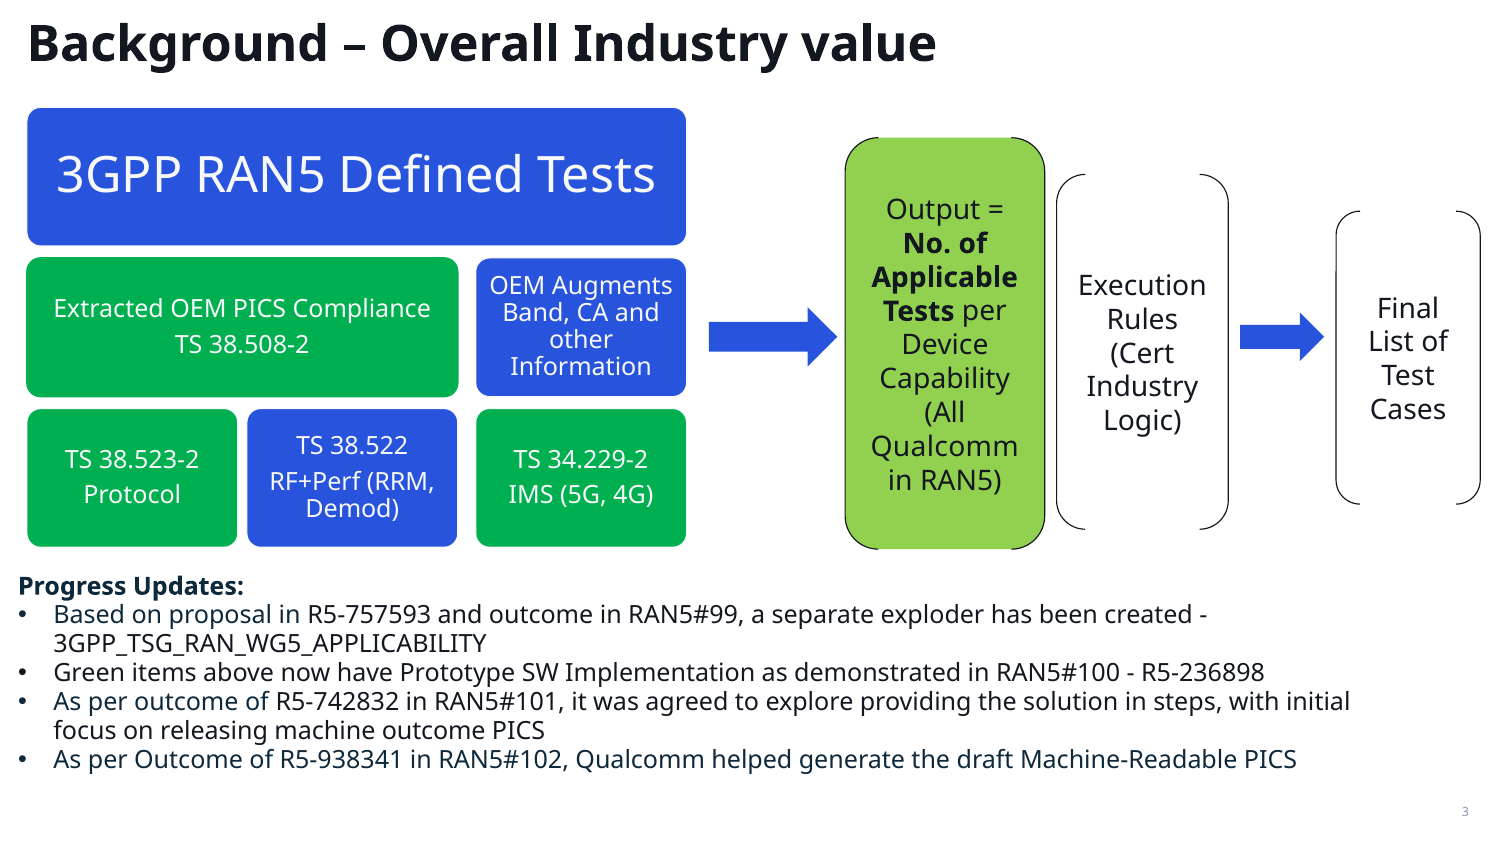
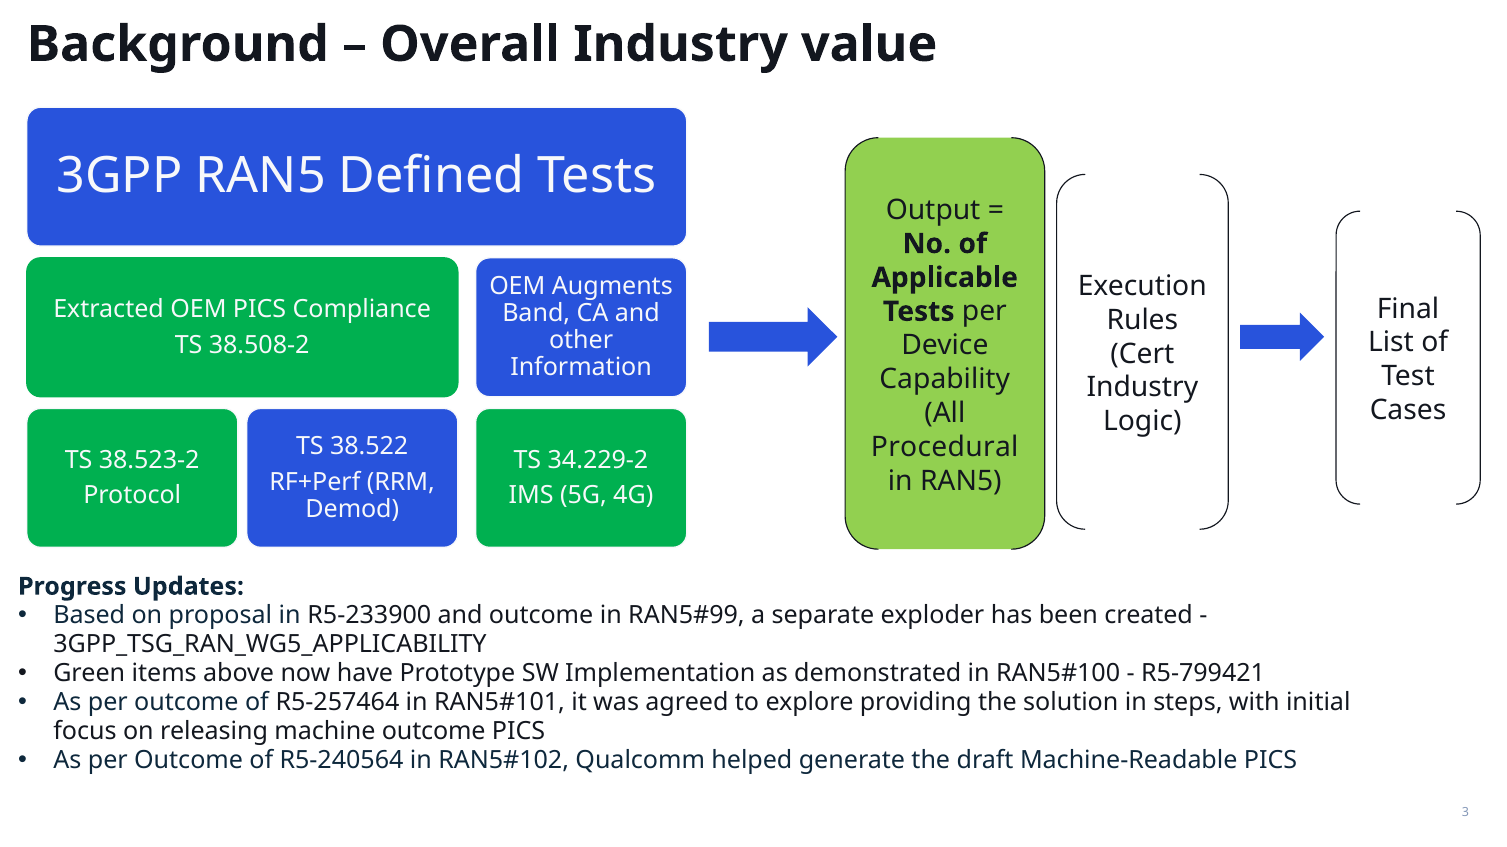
Qualcomm: Qualcomm -> Procedural (945, 447)
R5-757593: R5-757593 -> R5-233900 (369, 616)
R5-236898: R5-236898 -> R5-799421 (1203, 674)
R5-742832: R5-742832 -> R5-257464 (337, 703)
R5-938341: R5-938341 -> R5-240564 (341, 760)
